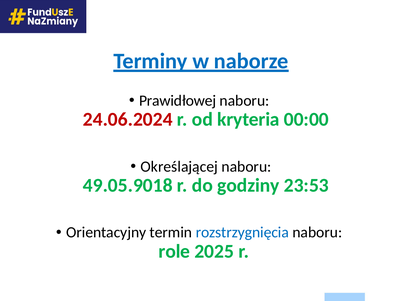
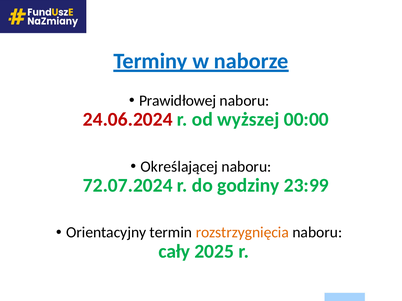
kryteria: kryteria -> wyższej (248, 120)
49.05.9018: 49.05.9018 -> 72.07.2024 (128, 186)
23:53: 23:53 -> 23:99 (306, 186)
rozstrzygnięcia colour: blue -> orange (242, 233)
role: role -> cały (174, 252)
